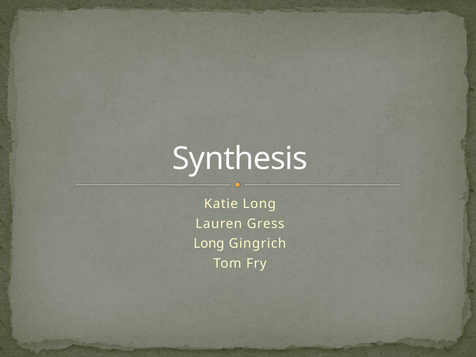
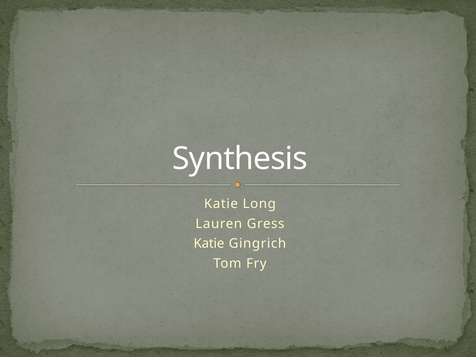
Long: Long -> Katie (209, 243)
